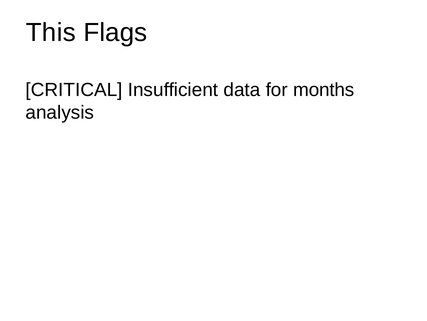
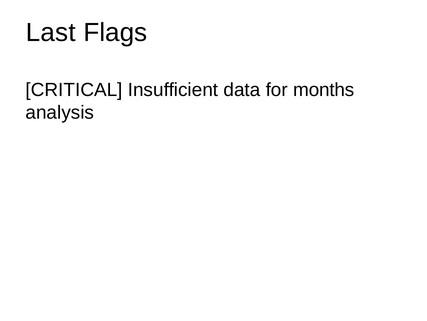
This: This -> Last (51, 32)
